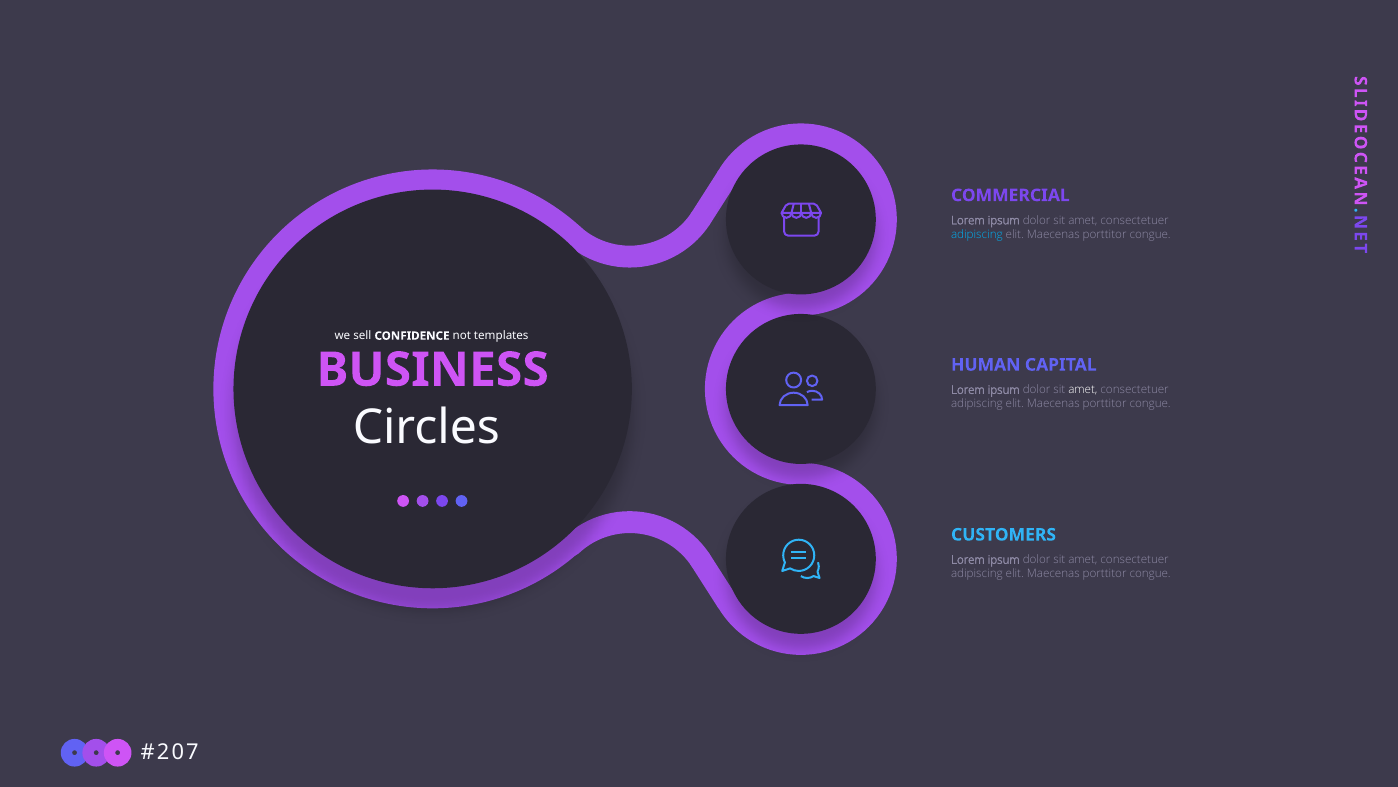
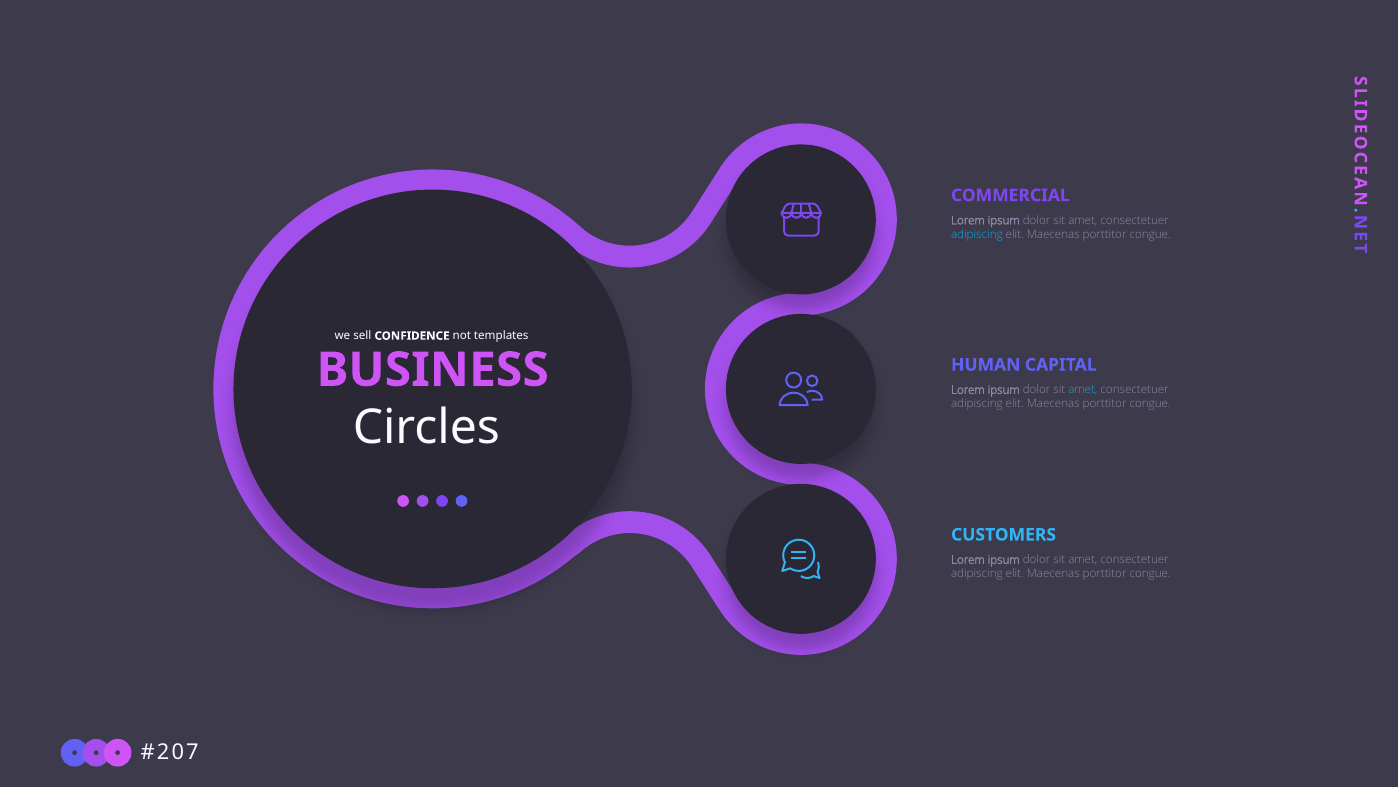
amet colour: white -> light blue (1083, 390)
